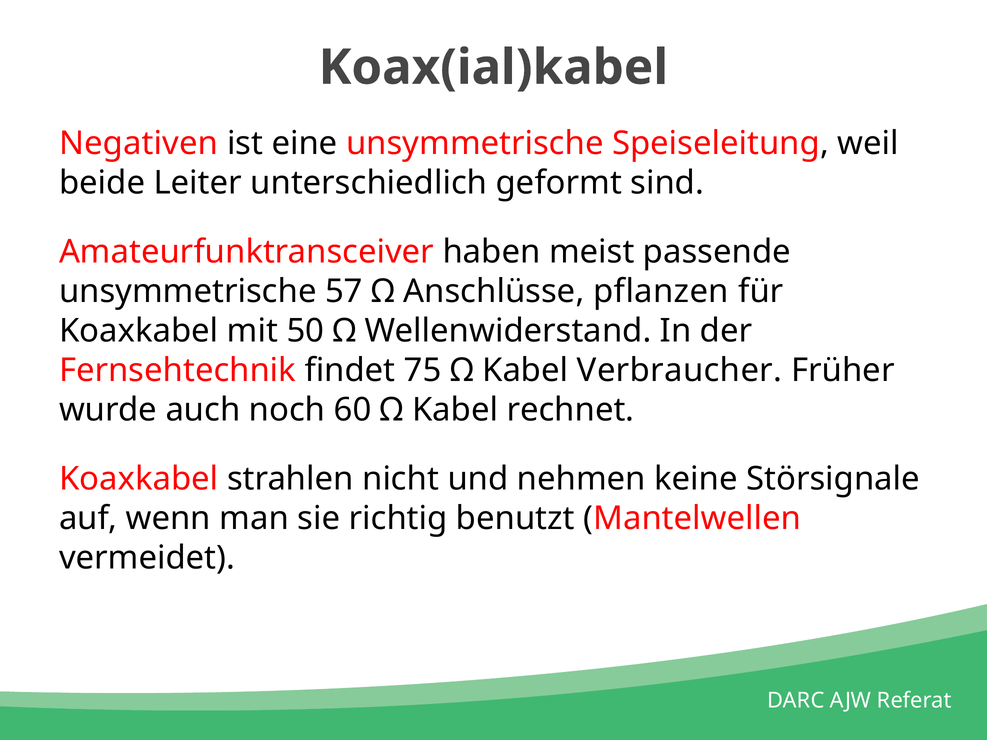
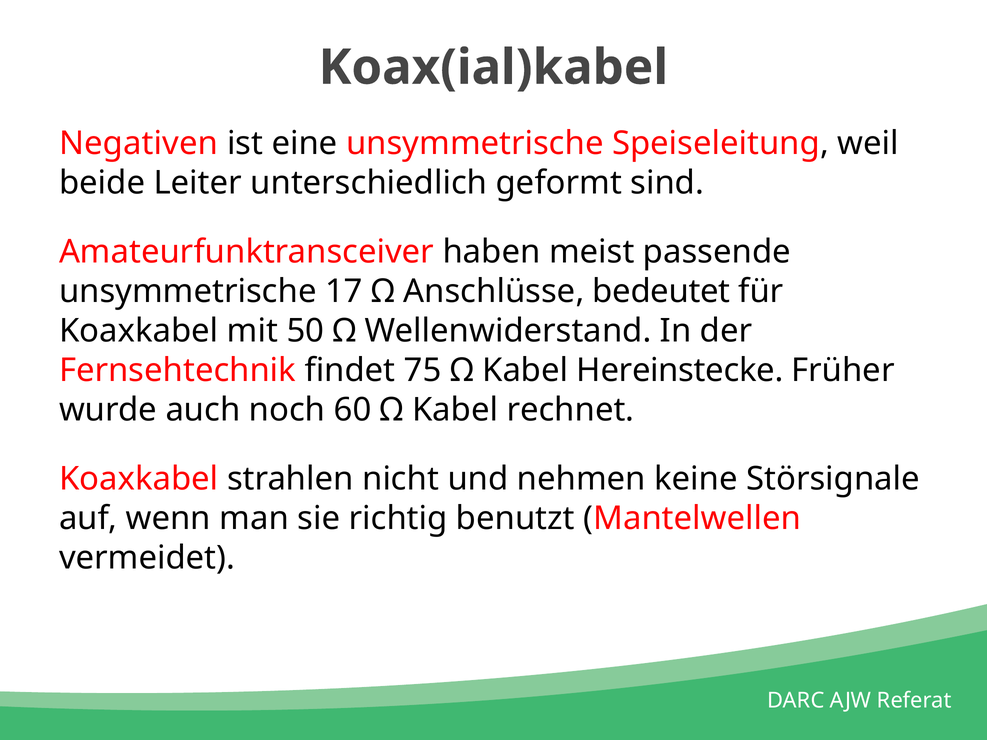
57: 57 -> 17 (344, 292)
pflanzen: pflanzen -> bedeutet (661, 292)
Verbraucher: Verbraucher -> Hereinstecke (680, 370)
